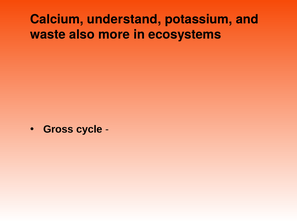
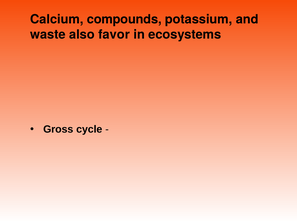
understand: understand -> compounds (124, 19)
more: more -> favor (114, 35)
